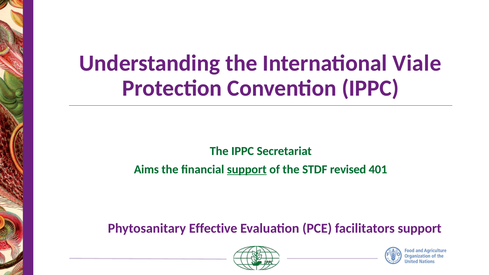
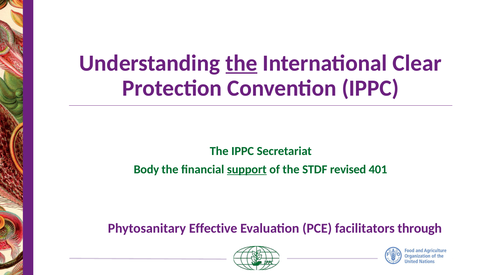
the underline: none -> present (241, 63)
Viale: Viale -> Clear (417, 63)
Aims: Aims -> Body (146, 169)
facilitators support: support -> through (420, 228)
